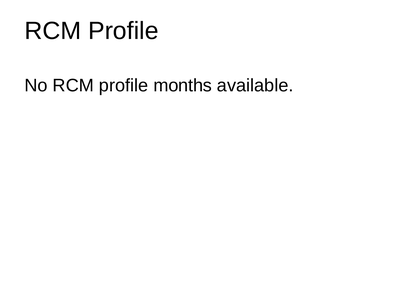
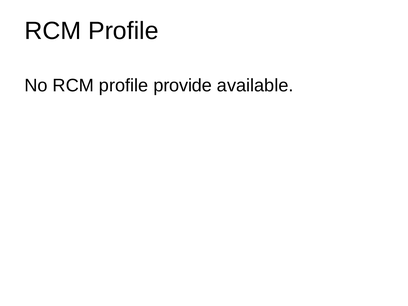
months: months -> provide (183, 86)
